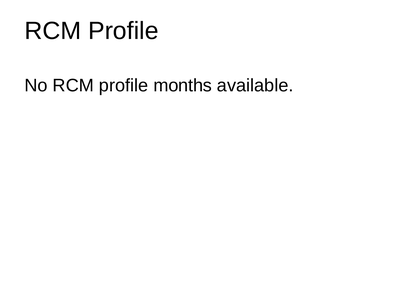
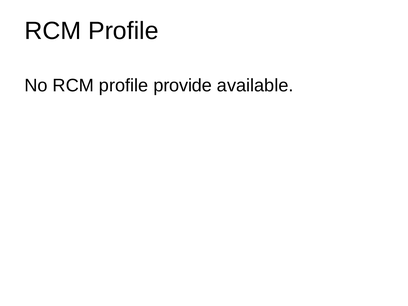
months: months -> provide (183, 86)
